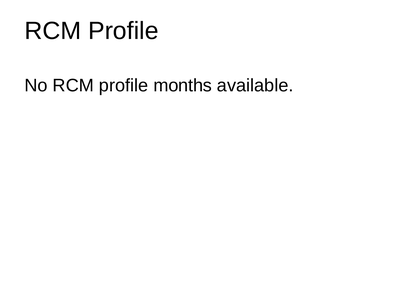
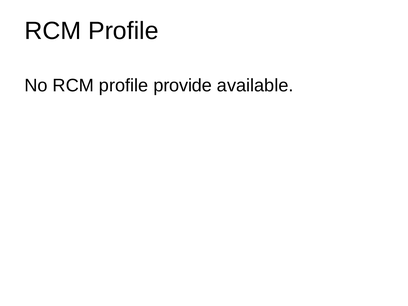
months: months -> provide (183, 86)
